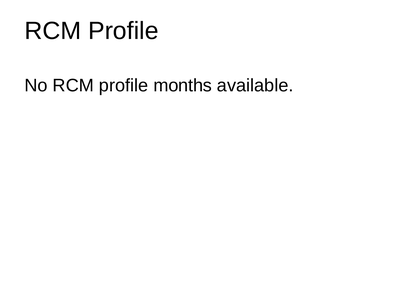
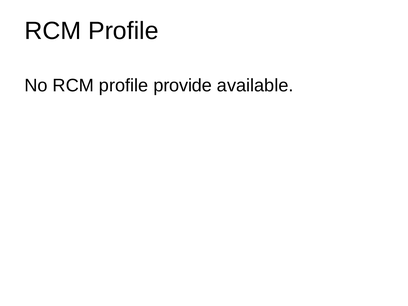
months: months -> provide (183, 86)
